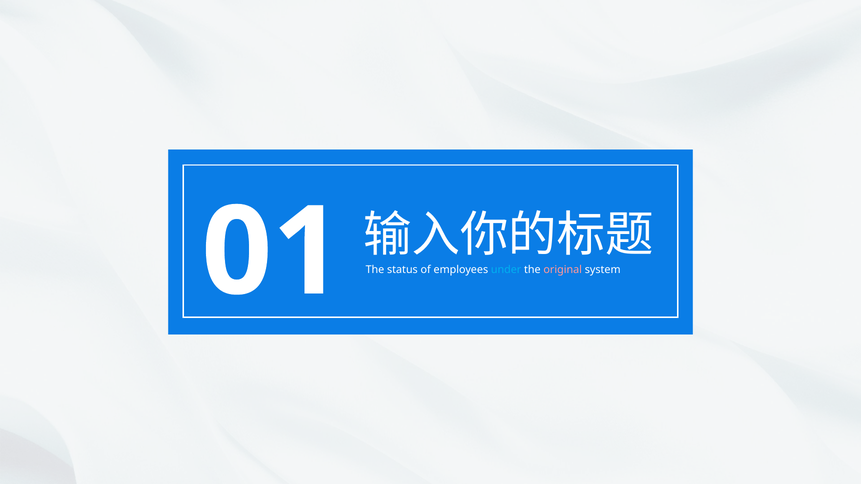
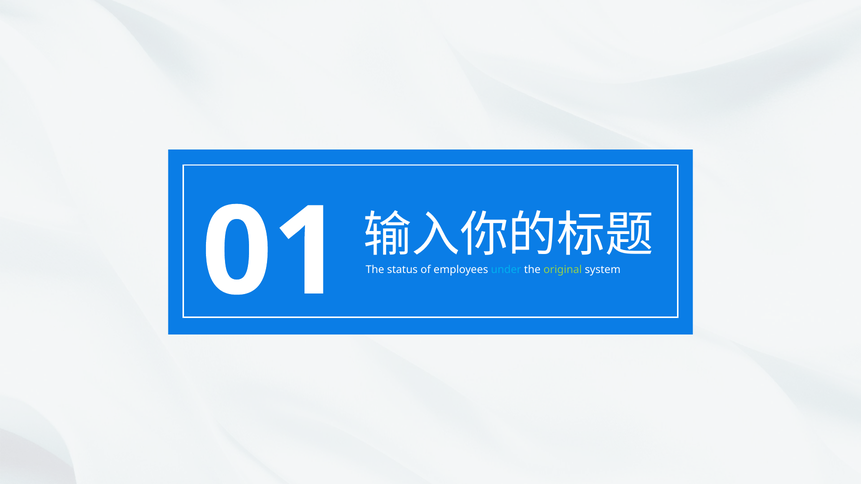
original colour: pink -> light green (563, 270)
